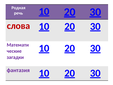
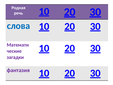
слова colour: red -> blue (18, 26)
